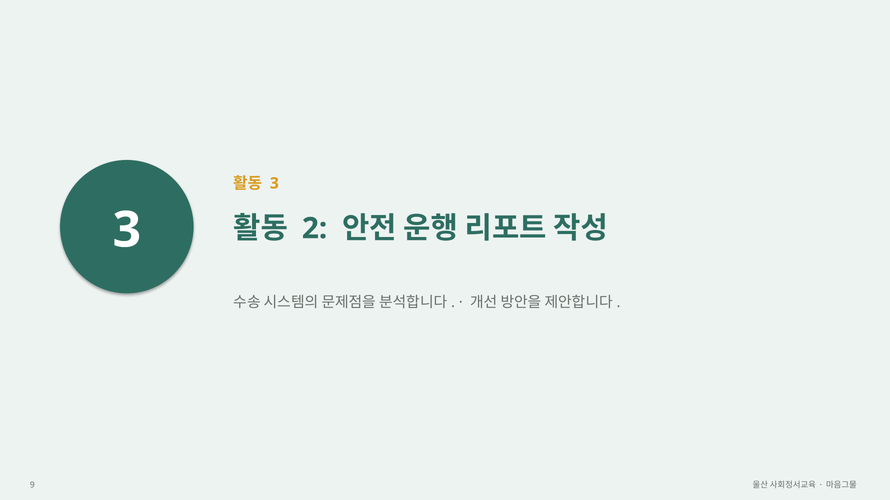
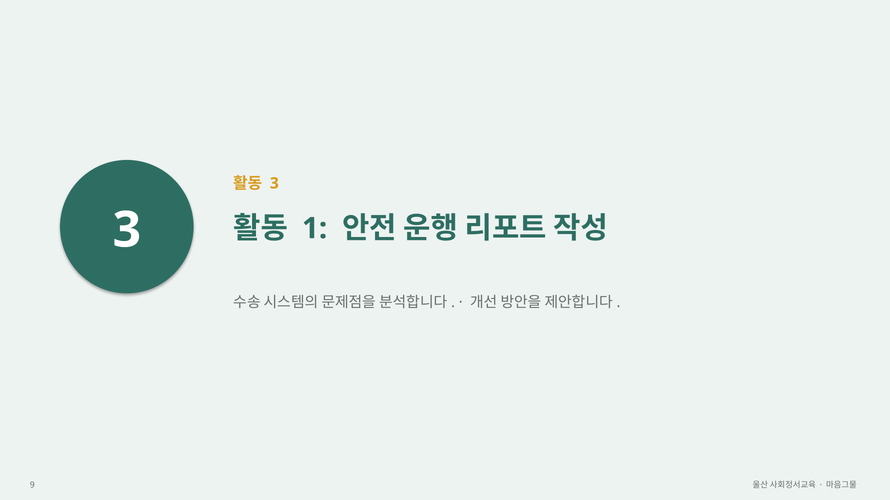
2: 2 -> 1 (315, 229)
